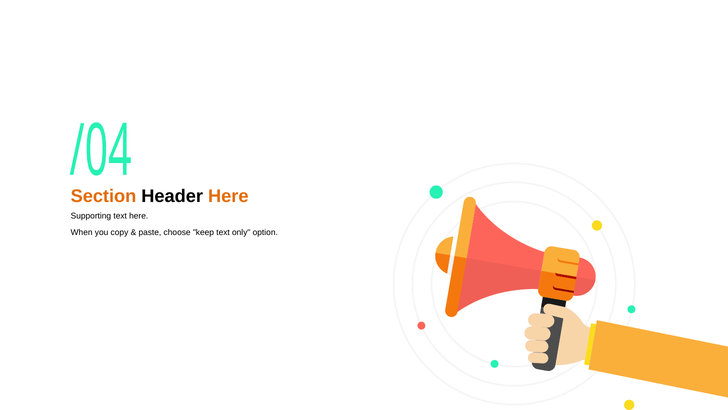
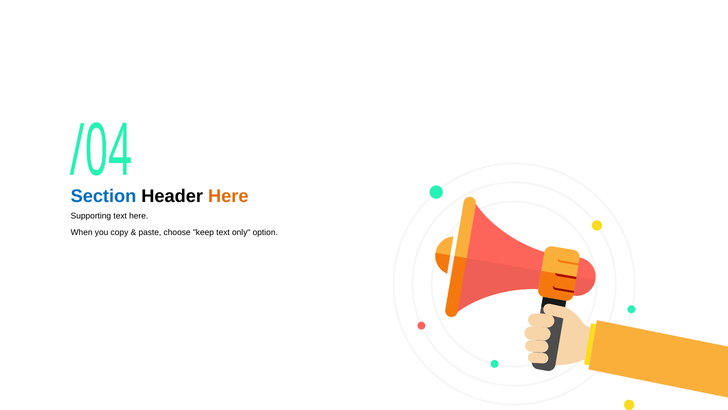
Section colour: orange -> blue (103, 196)
